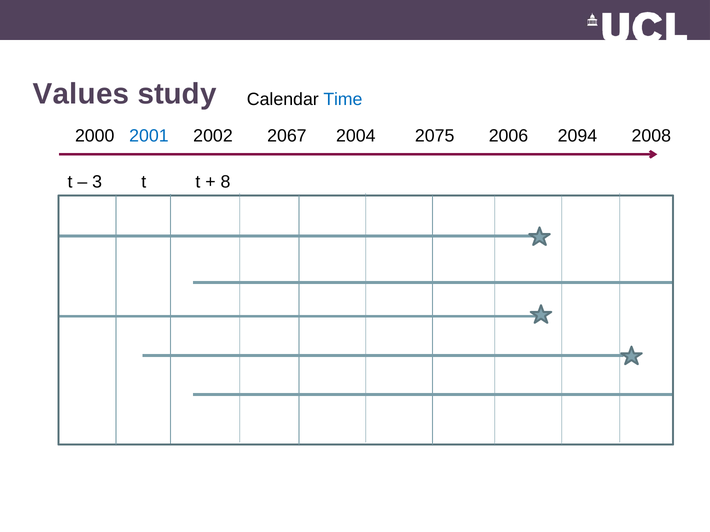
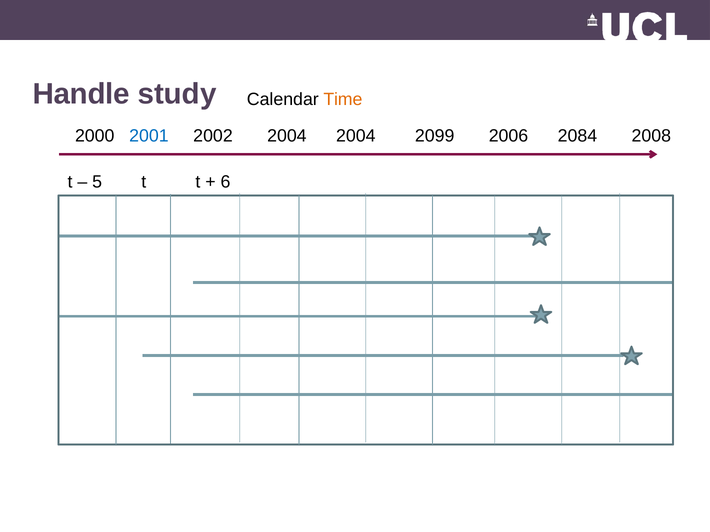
Values: Values -> Handle (81, 94)
Time colour: blue -> orange (343, 100)
2002 2067: 2067 -> 2004 (287, 136)
2075: 2075 -> 2099 (435, 136)
2094: 2094 -> 2084 (577, 136)
3: 3 -> 5 (97, 182)
8: 8 -> 6 (225, 182)
